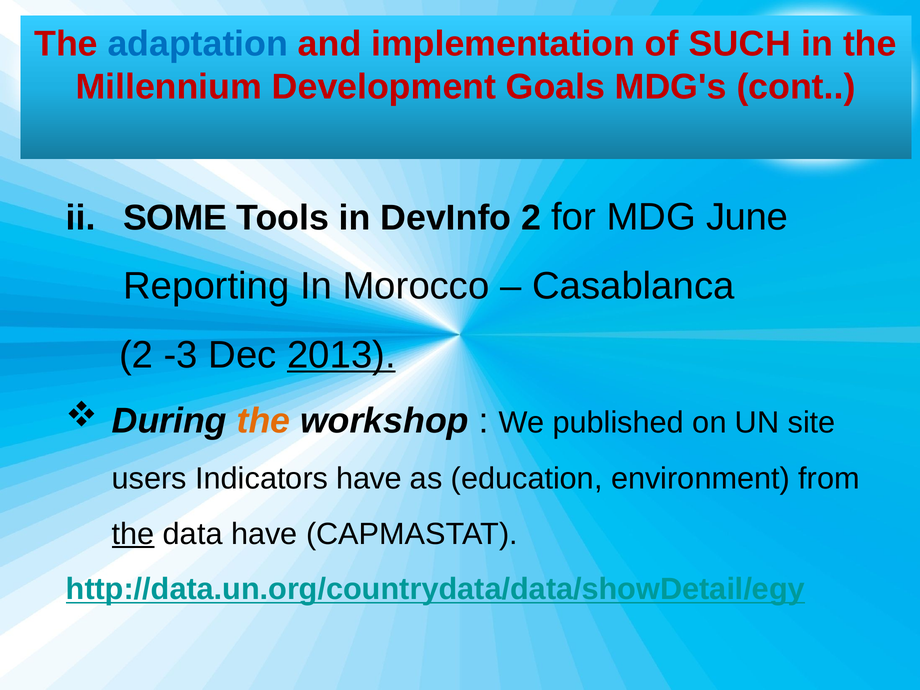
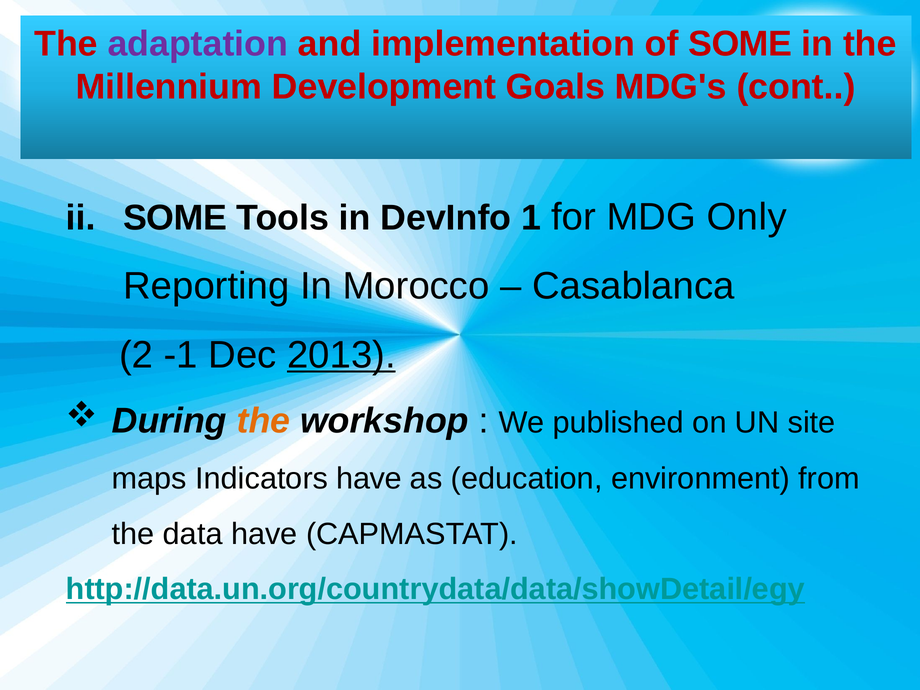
adaptation colour: blue -> purple (198, 44)
of SUCH: SUCH -> SOME (740, 44)
DevInfo 2: 2 -> 1 (531, 218)
June: June -> Only (747, 217)
-3: -3 -> -1 (181, 355)
users: users -> maps (149, 479)
the underline: present -> none (133, 534)
